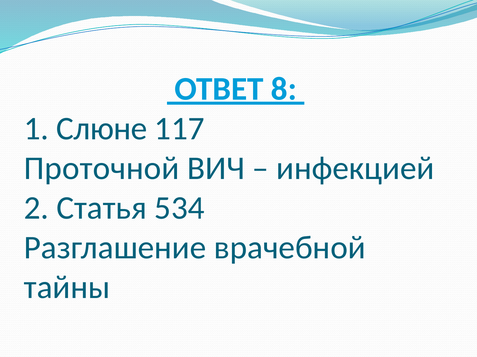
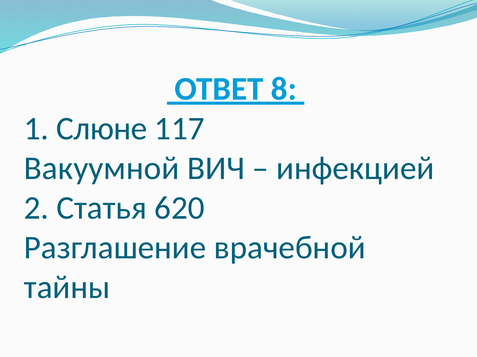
Проточной: Проточной -> Вакуумной (102, 169)
534: 534 -> 620 (179, 208)
